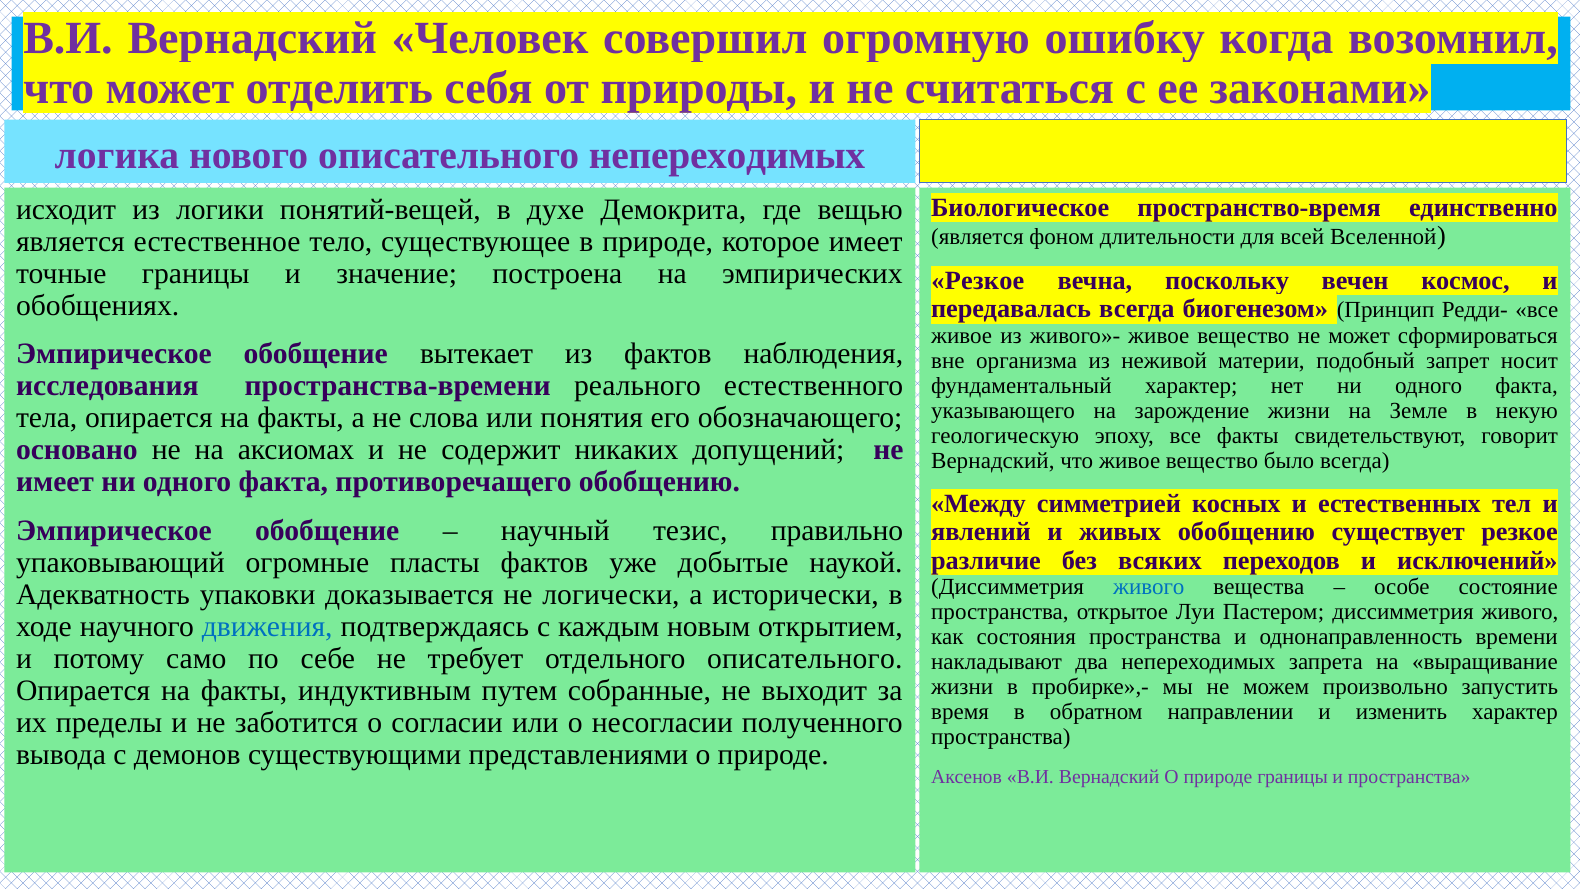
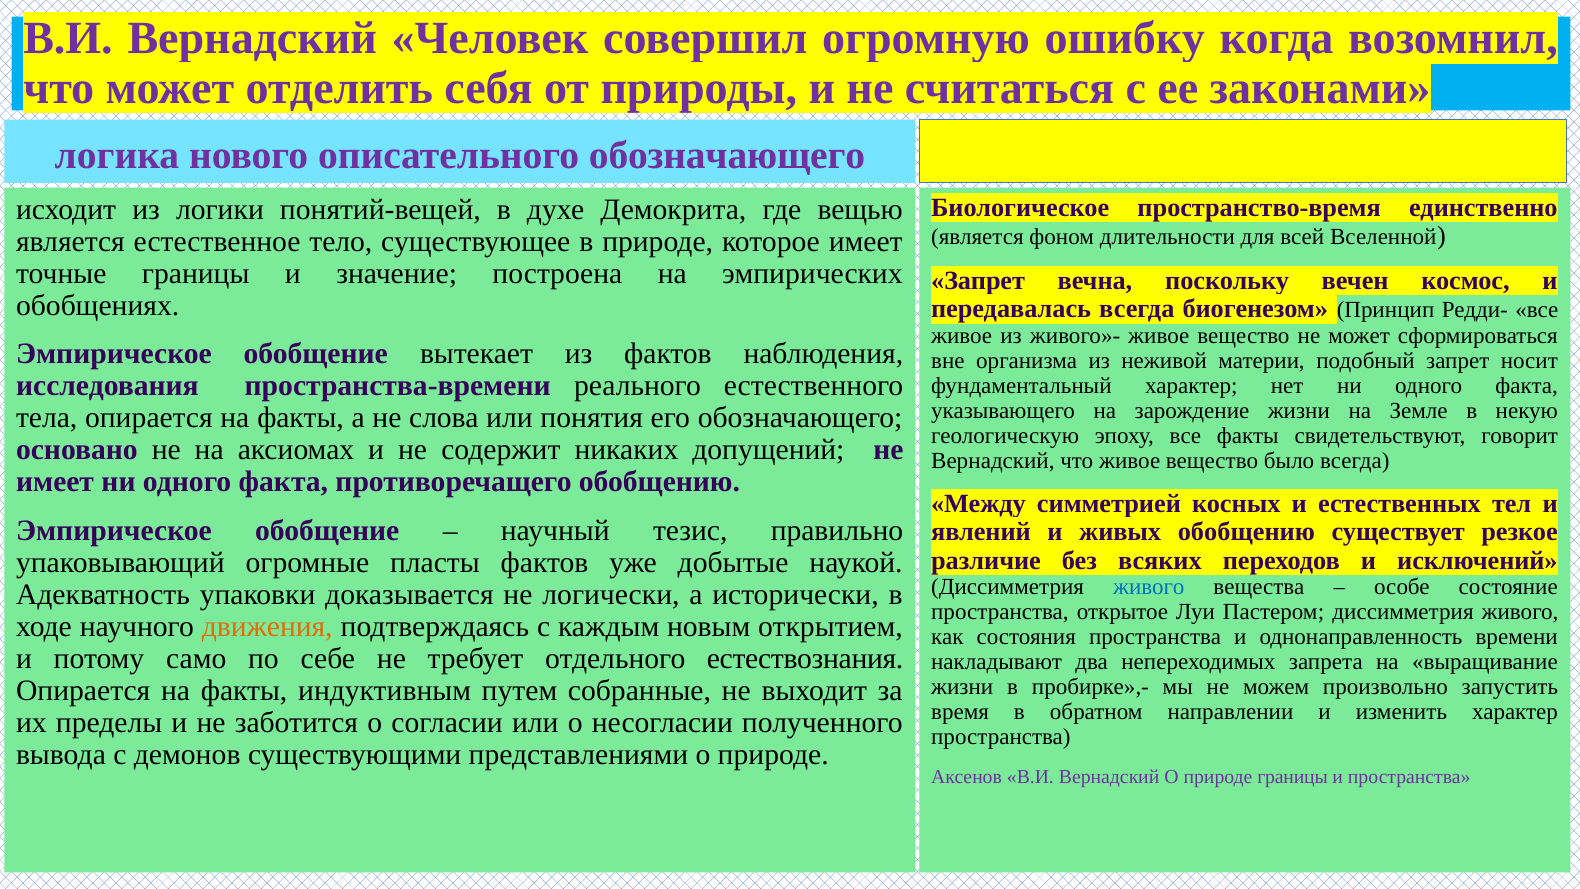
описательного непереходимых: непереходимых -> обозначающего (727, 155)
Резкое: Резкое -> Запрет (978, 281)
движения colour: blue -> orange (267, 626)
отдельного описательного: описательного -> естествознания (805, 658)
